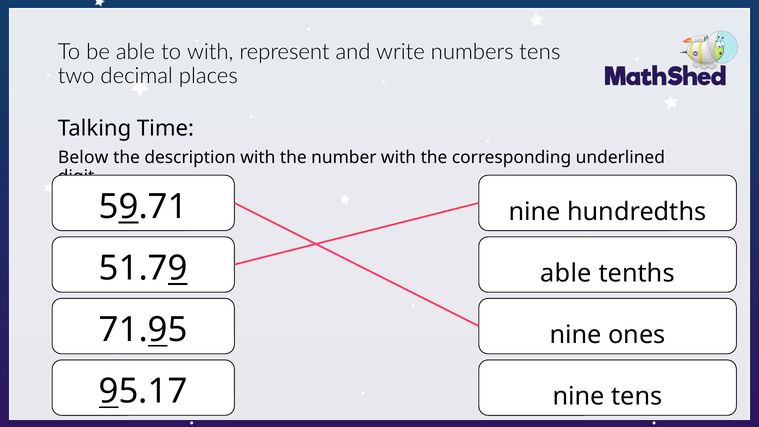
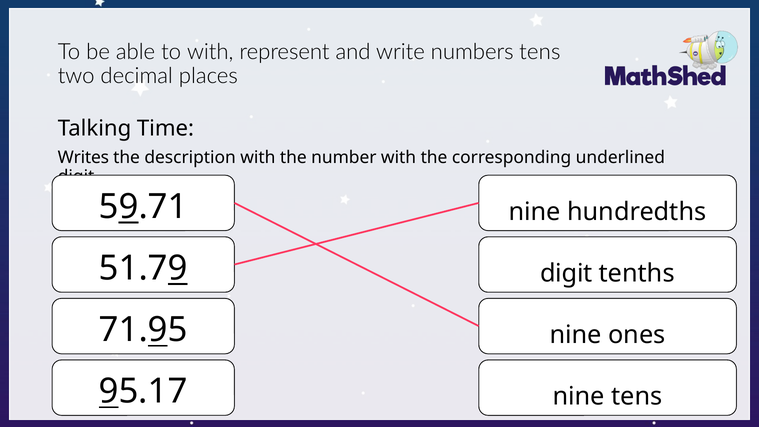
Below: Below -> Writes (83, 158)
able: able -> digit (566, 273)
